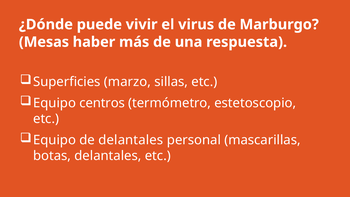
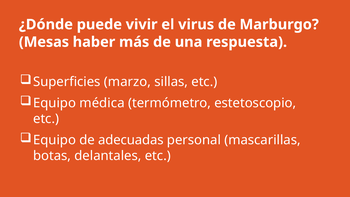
centros: centros -> médica (102, 103)
de delantales: delantales -> adecuadas (131, 140)
